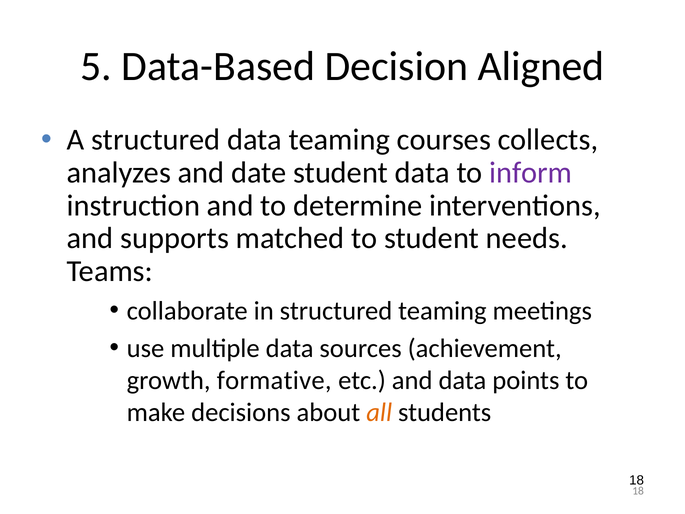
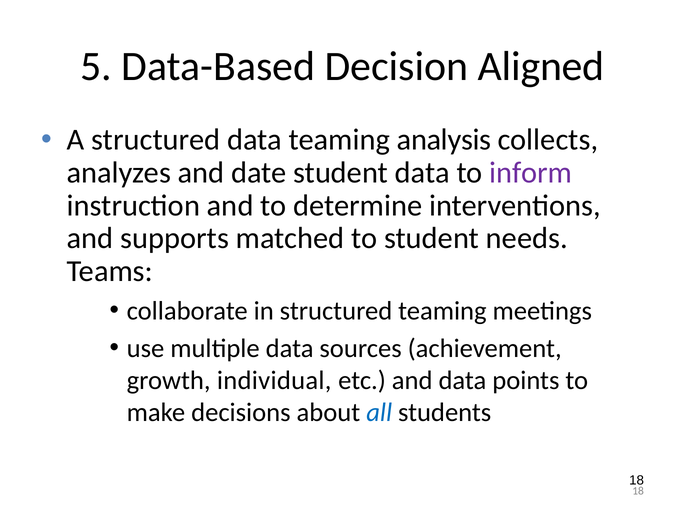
courses: courses -> analysis (444, 140)
formative: formative -> individual (274, 380)
all colour: orange -> blue (379, 412)
